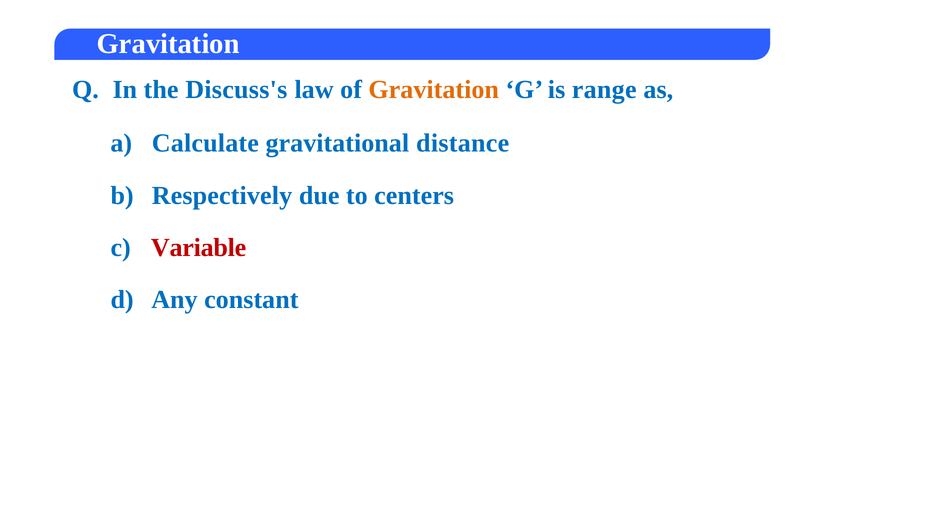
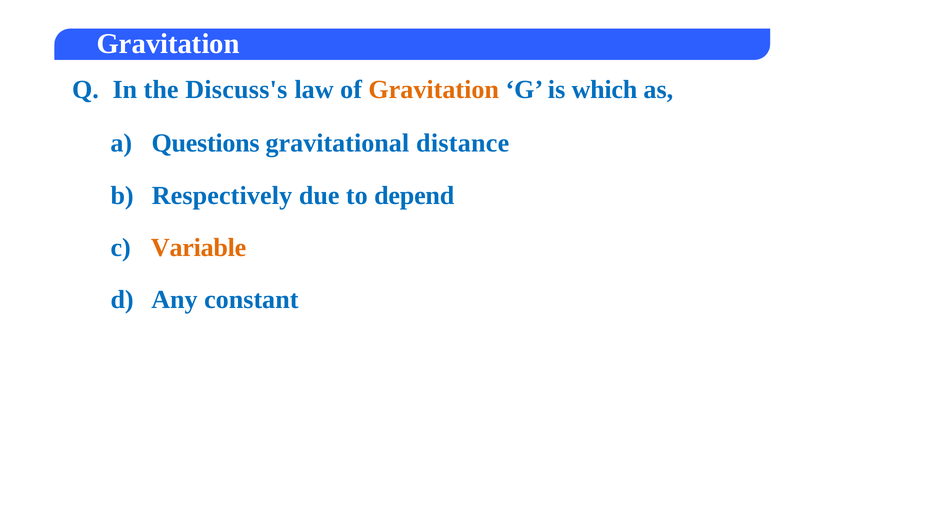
range: range -> which (604, 90)
Calculate: Calculate -> Questions (206, 143)
centers: centers -> depend (414, 196)
Variable colour: red -> orange (199, 248)
